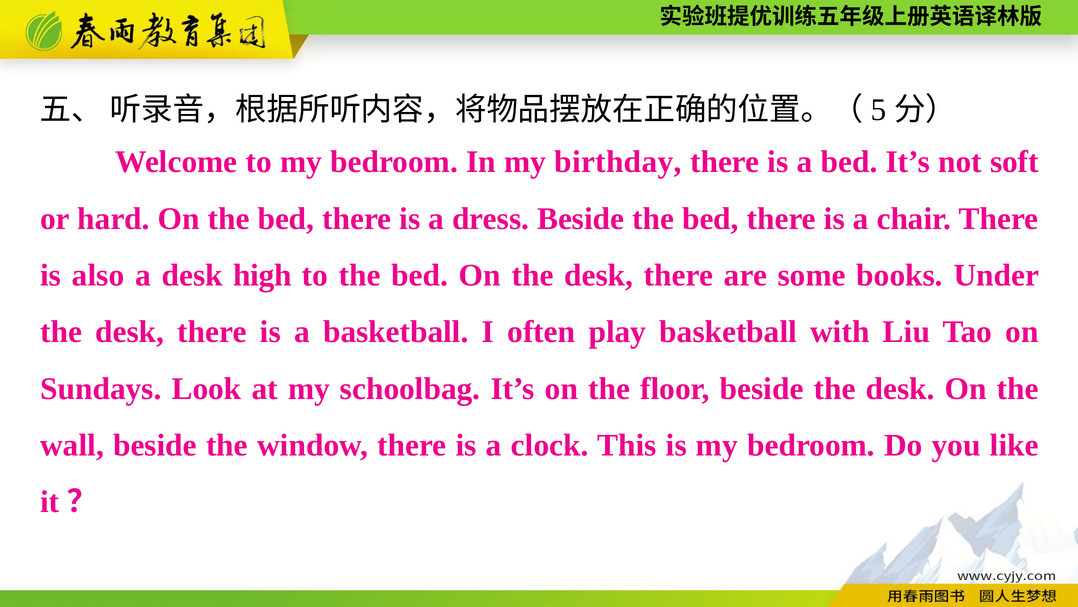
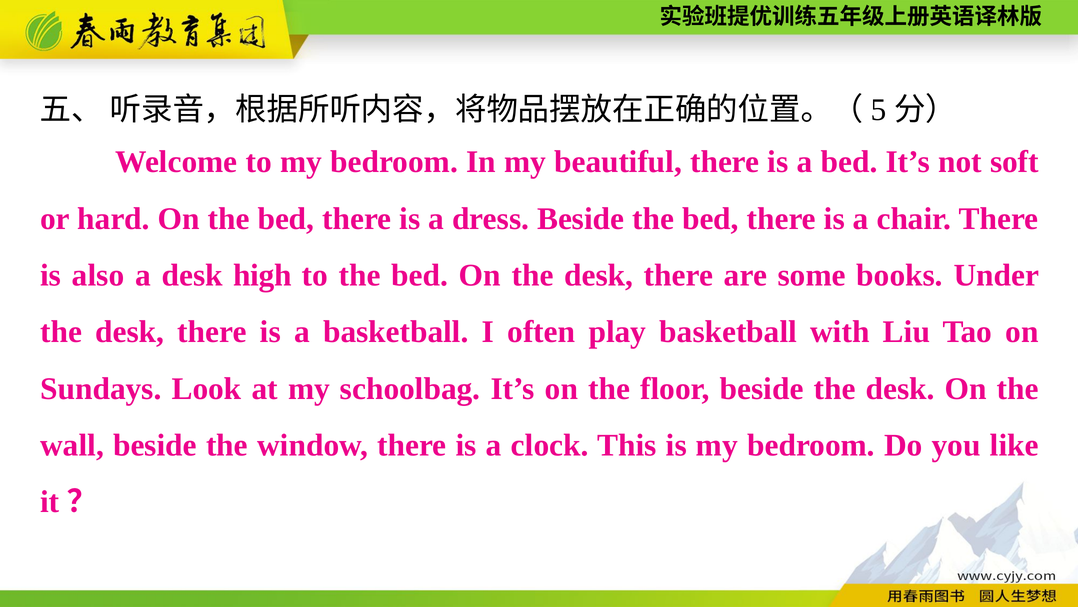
birthday: birthday -> beautiful (618, 162)
